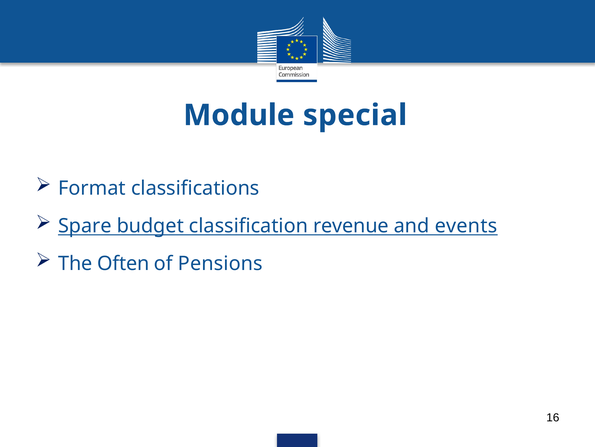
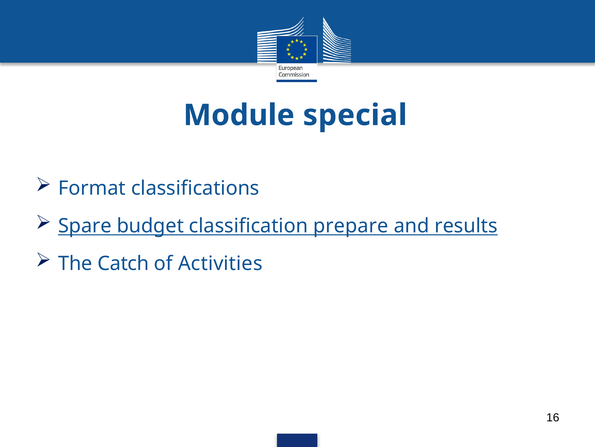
revenue: revenue -> prepare (351, 226)
events: events -> results (466, 226)
Often: Often -> Catch (123, 263)
Pensions: Pensions -> Activities (220, 263)
